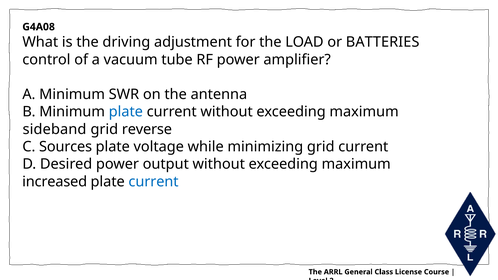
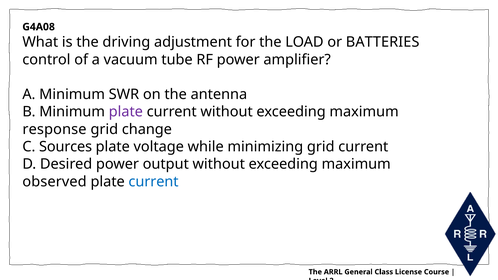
plate colour: blue -> purple (126, 112)
sideband: sideband -> response (55, 129)
reverse: reverse -> change (147, 129)
increased: increased -> observed (55, 182)
